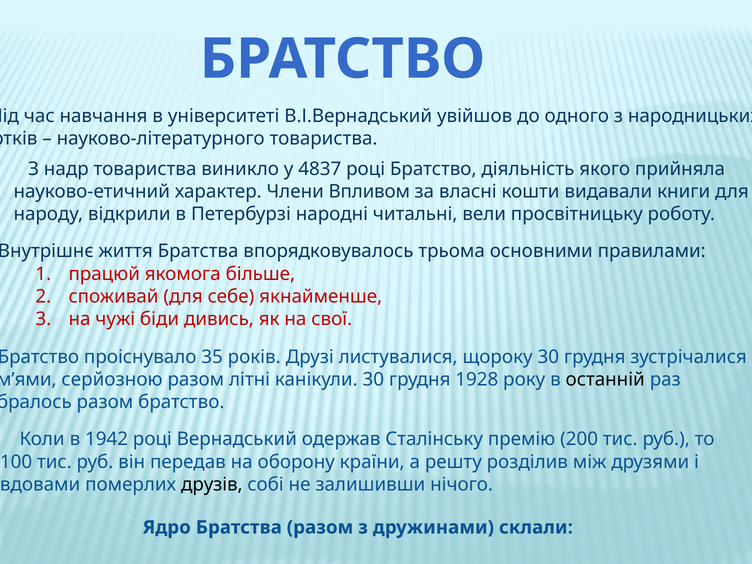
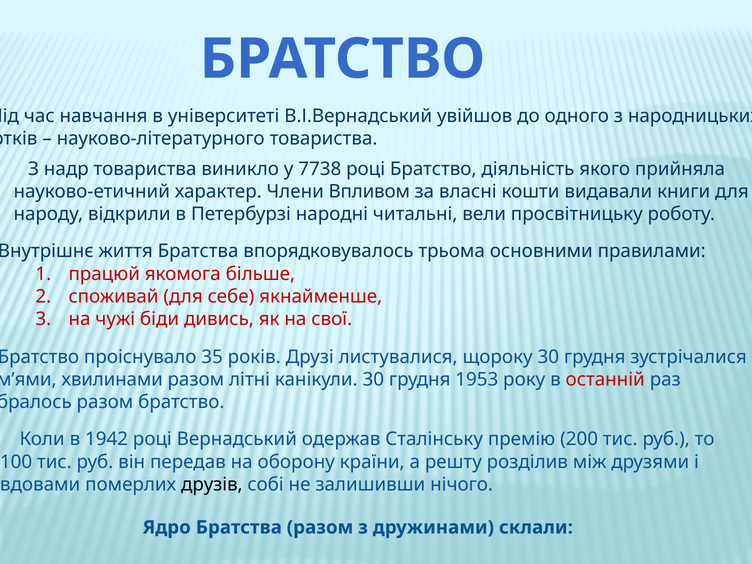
4837: 4837 -> 7738 (320, 169)
серйозною: серйозною -> хвилинами (112, 380)
1928: 1928 -> 1953 (477, 380)
останній colour: black -> red (605, 380)
